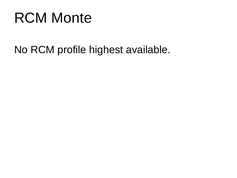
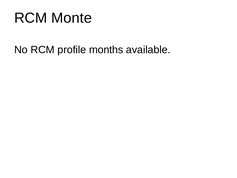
highest: highest -> months (106, 50)
